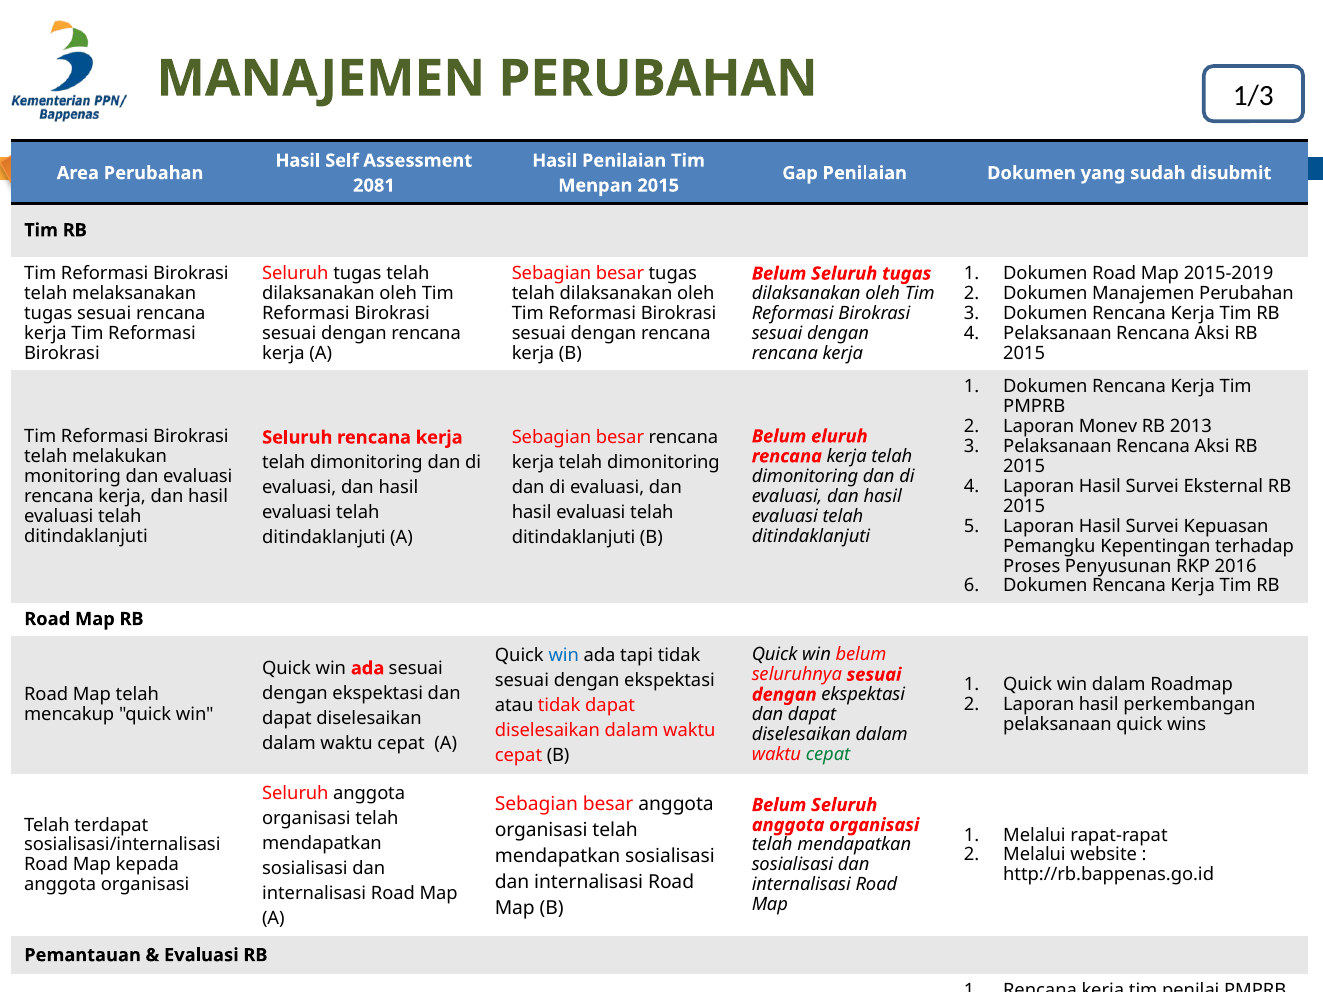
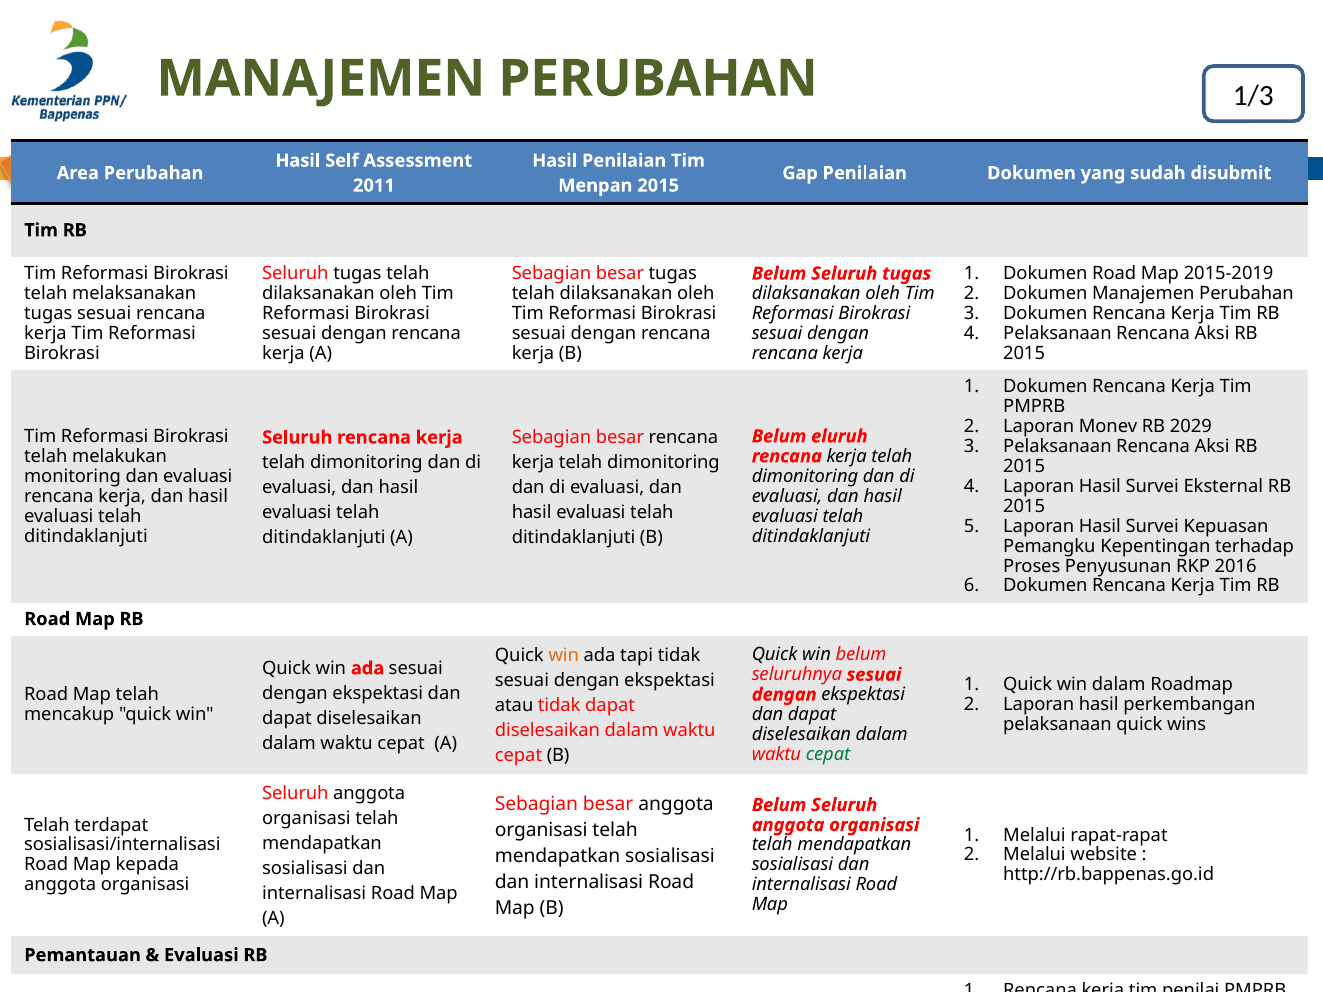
2081: 2081 -> 2011 (374, 186)
2013: 2013 -> 2029 (1191, 426)
win colour: blue -> orange (564, 656)
